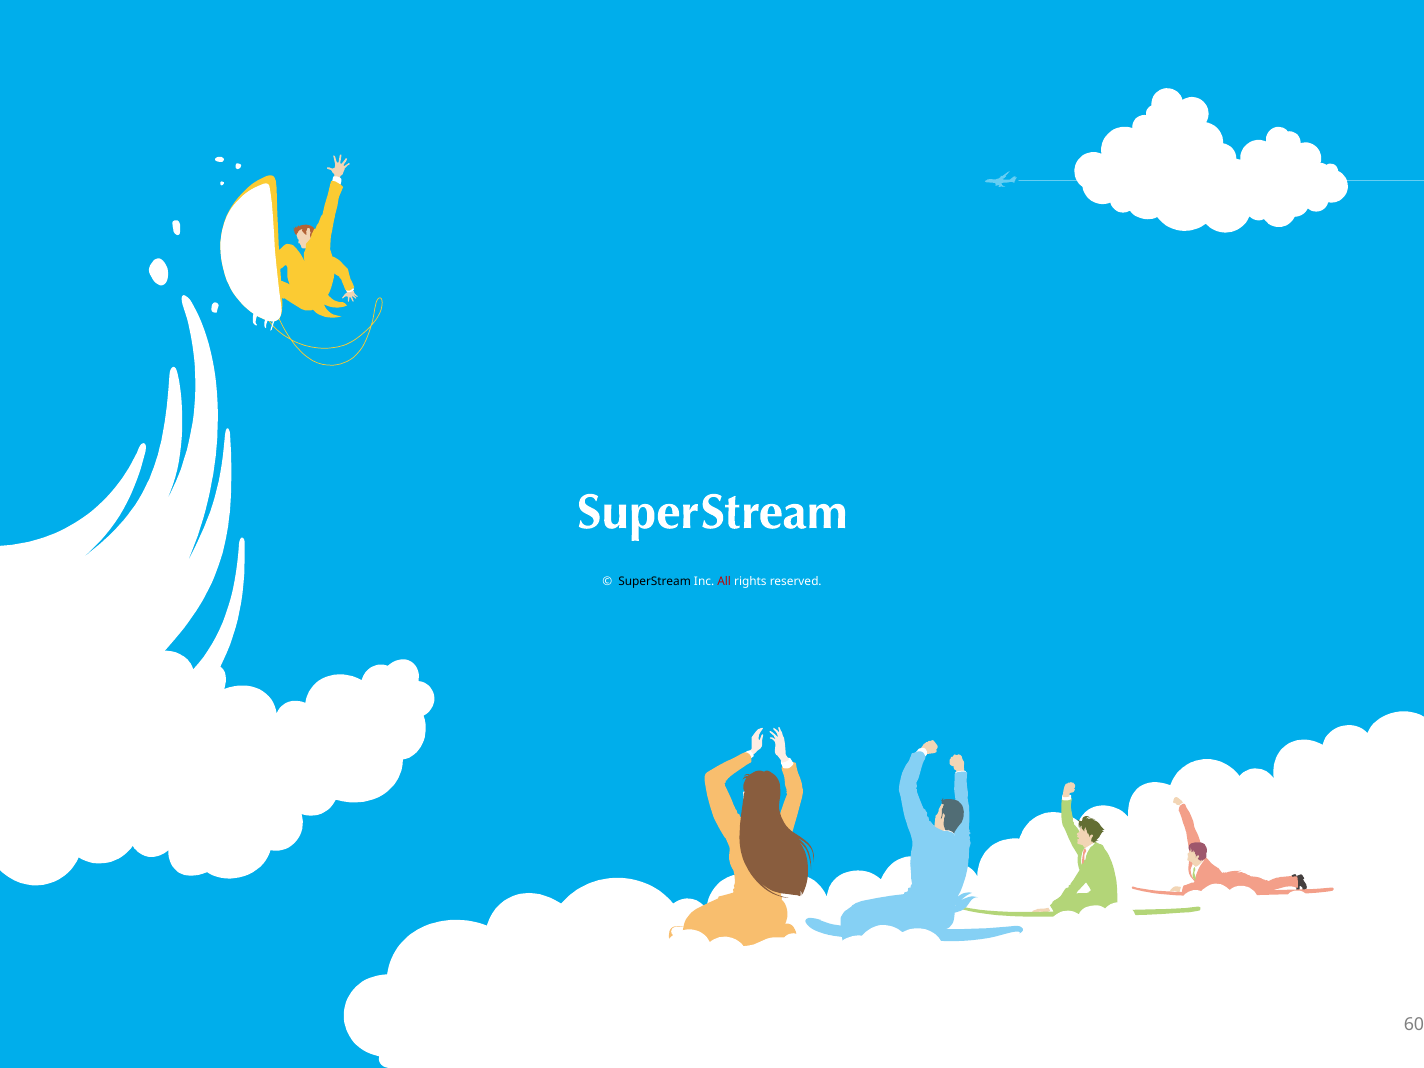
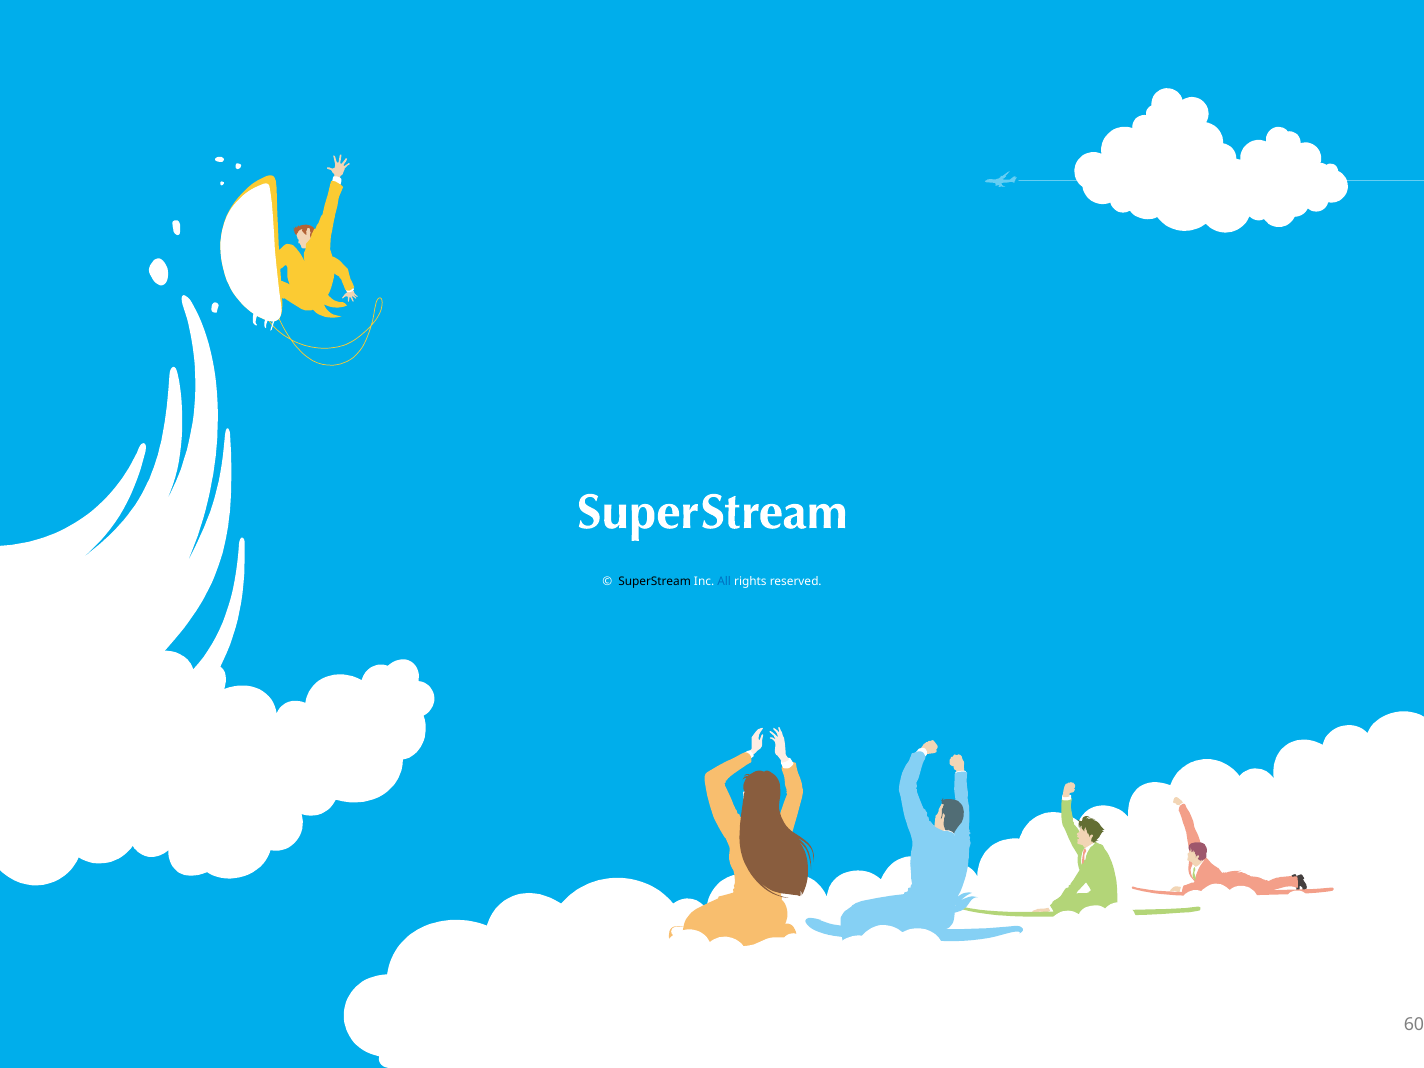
All colour: red -> blue (724, 581)
